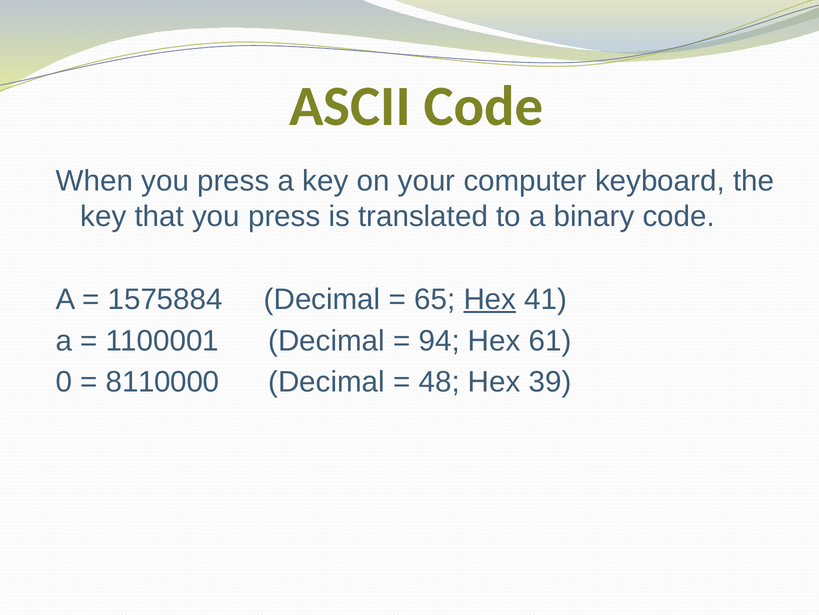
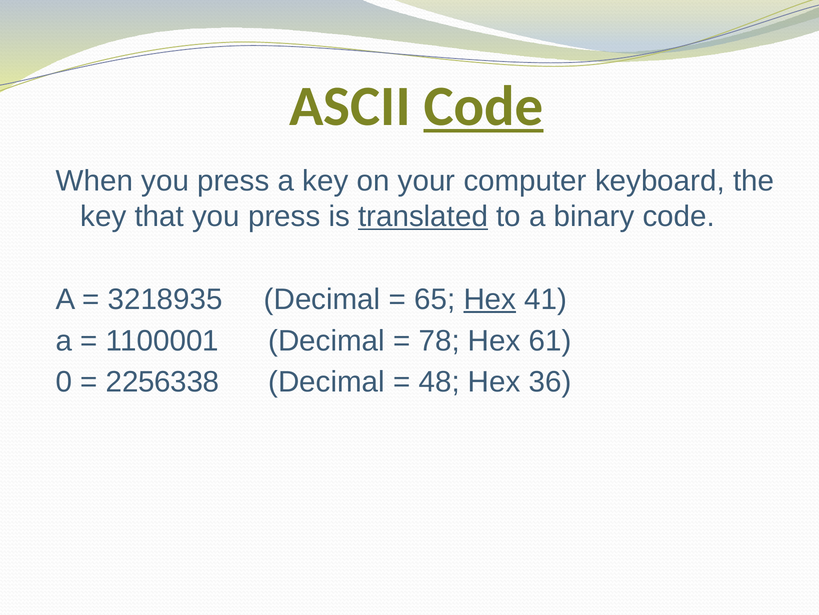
Code underline: none -> present (483, 106)
translated underline: none -> present (423, 216)
1575884: 1575884 -> 3218935 (165, 299)
94: 94 -> 78 (439, 340)
8110000: 8110000 -> 2256338 (163, 382)
39: 39 -> 36 (550, 382)
